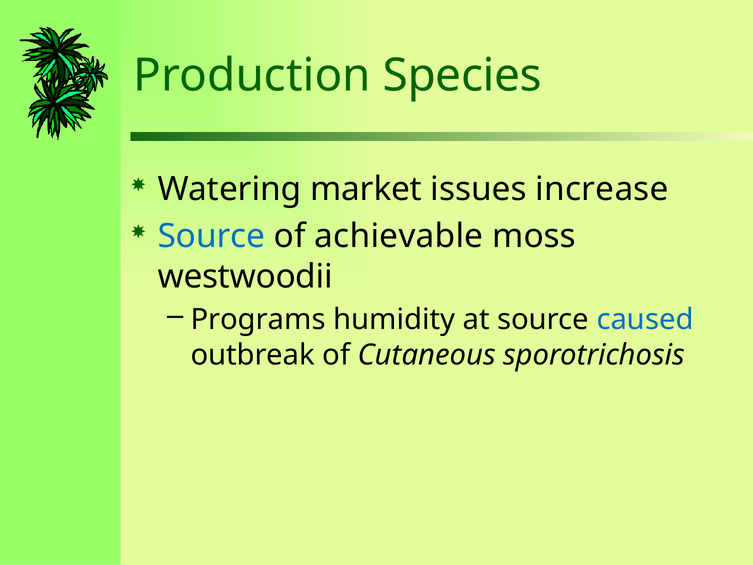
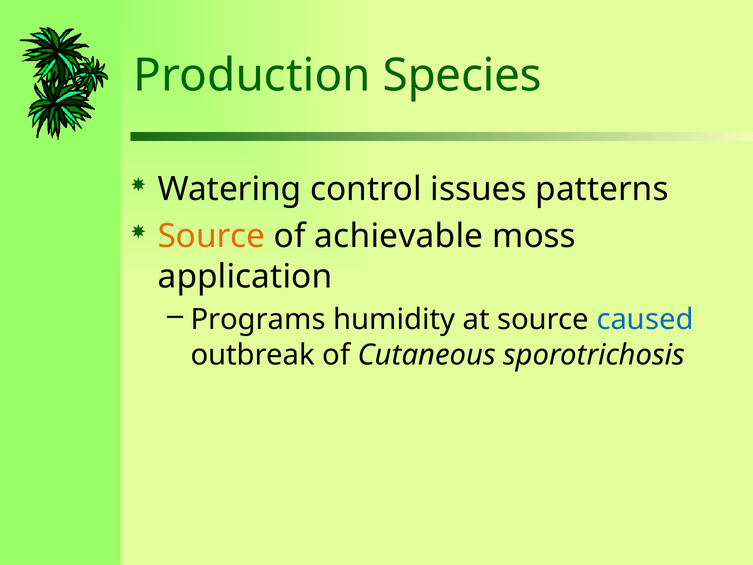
market: market -> control (366, 189)
increase: increase -> patterns (602, 189)
Source colour: blue -> orange (211, 236)
westwoodii: westwoodii -> application (245, 276)
